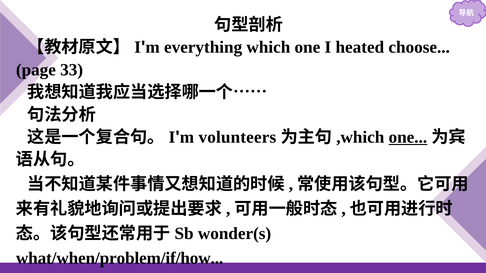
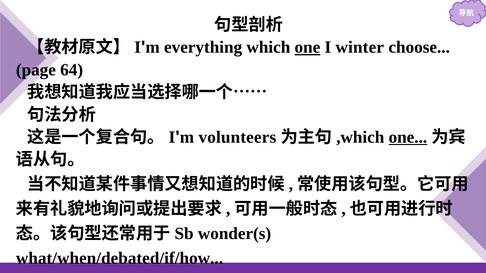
one underline: none -> present (307, 47)
heated: heated -> winter (360, 47)
33: 33 -> 64 (72, 70)
what/when/problem/if/how: what/when/problem/if/how -> what/when/debated/if/how (120, 259)
